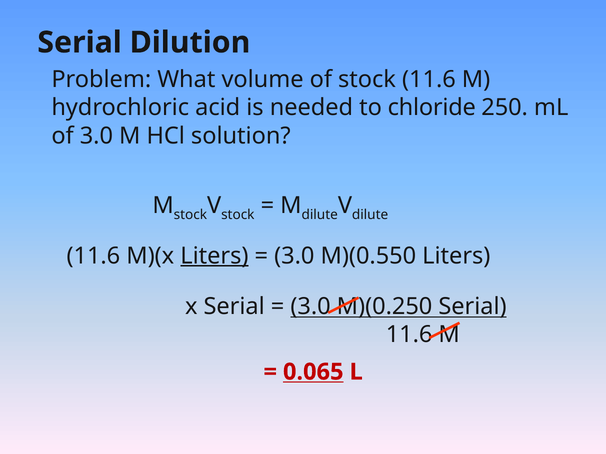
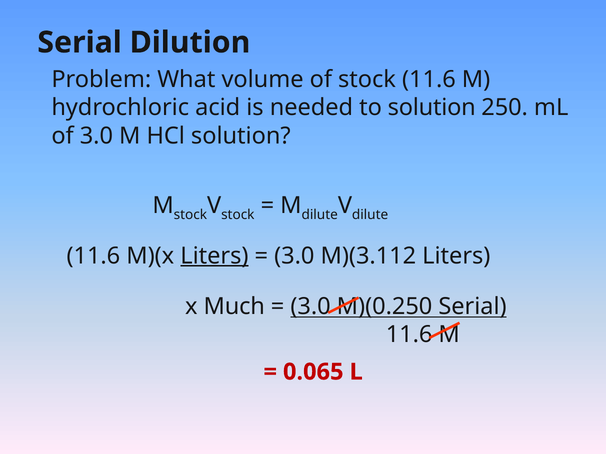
to chloride: chloride -> solution (432, 108)
M)(0.550: M)(0.550 -> M)(3.112 (368, 256)
x Serial: Serial -> Much (234, 307)
0.065 underline: present -> none (313, 372)
